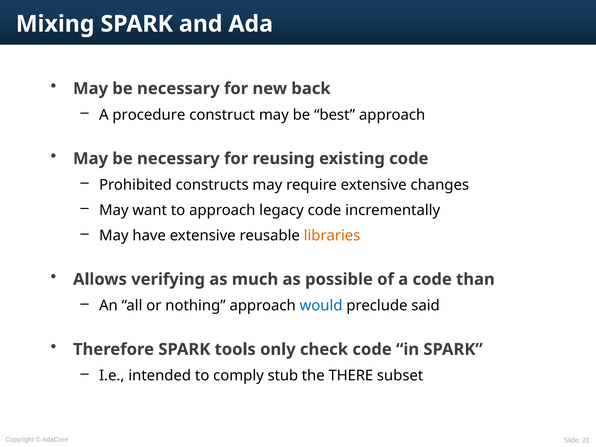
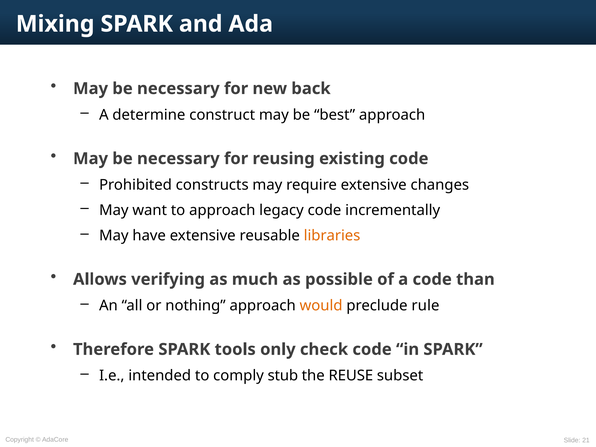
procedure: procedure -> determine (149, 115)
would colour: blue -> orange (321, 306)
said: said -> rule (425, 306)
THERE: THERE -> REUSE (351, 376)
